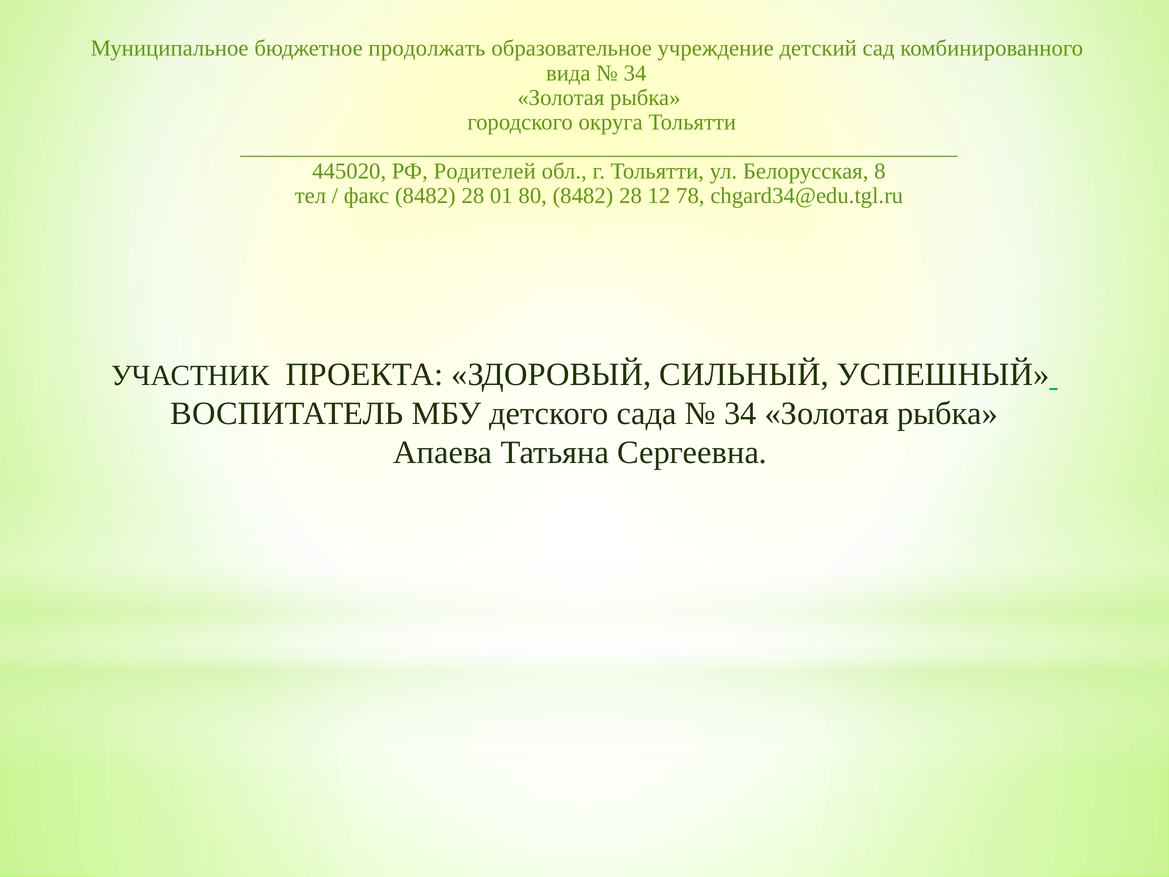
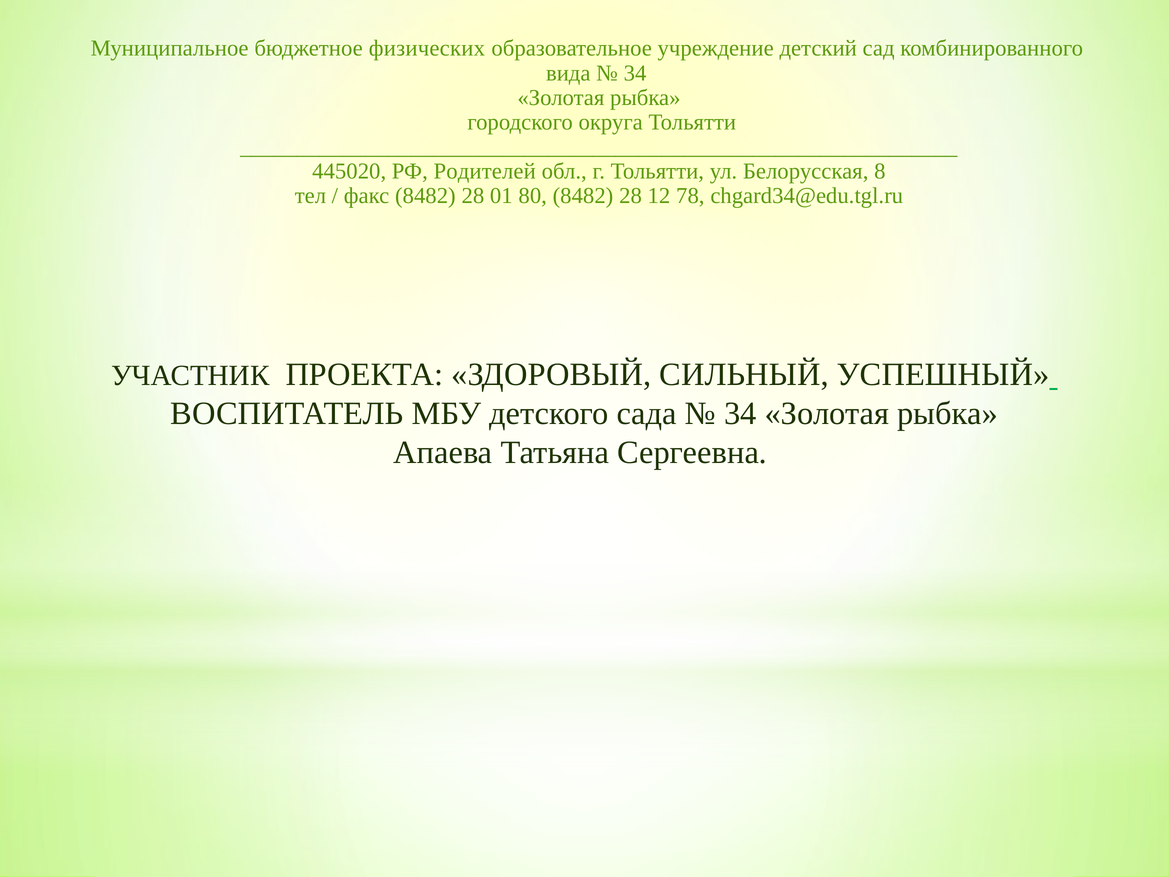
продолжать: продолжать -> физических (427, 48)
